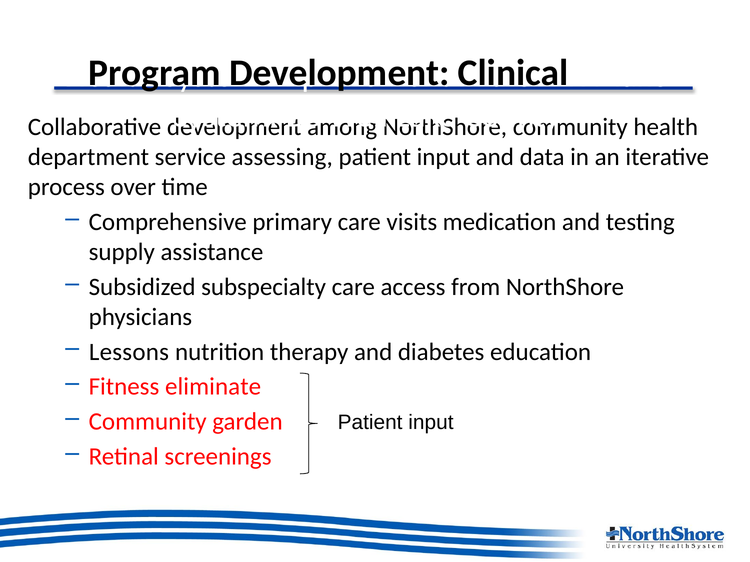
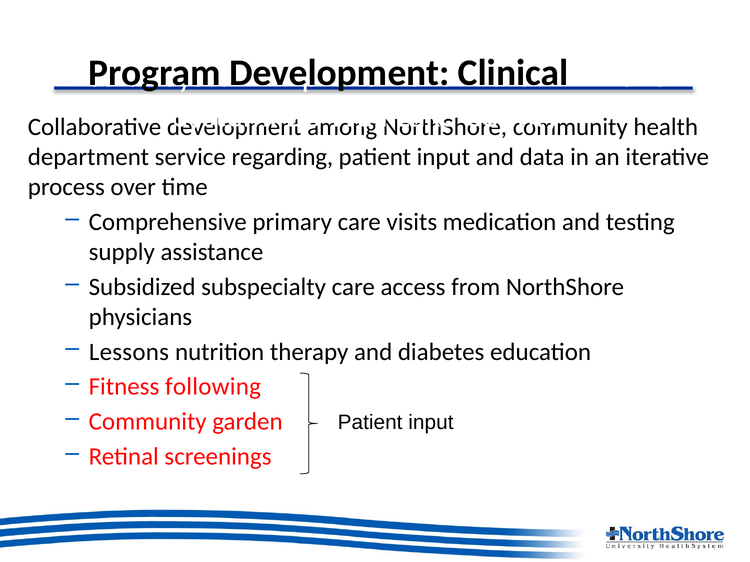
assessing: assessing -> regarding (282, 157)
eliminate: eliminate -> following (213, 387)
